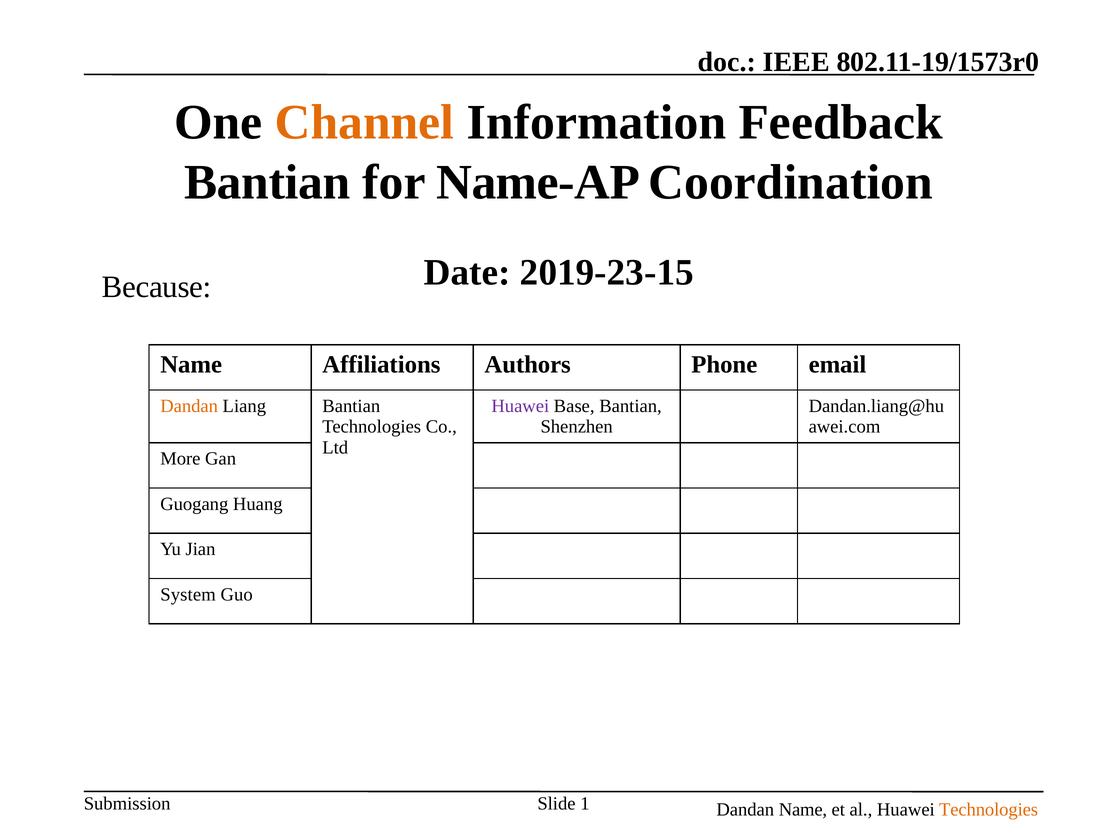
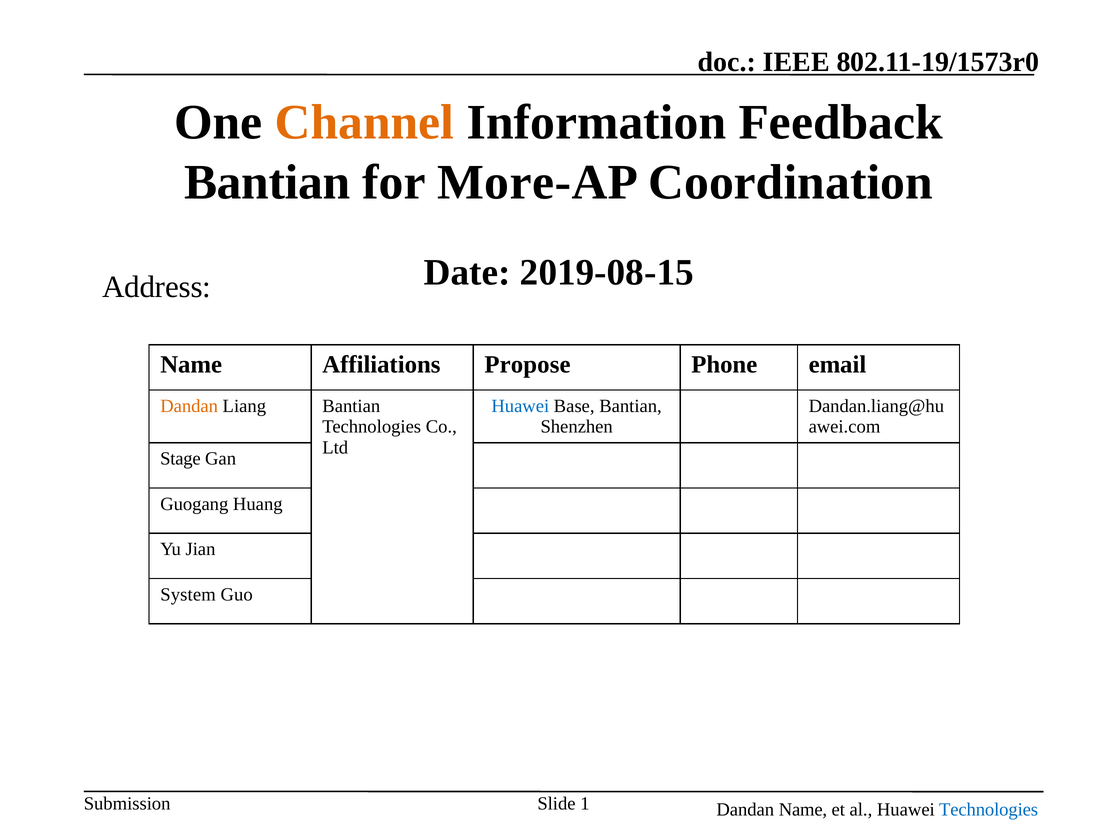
Name-AP: Name-AP -> More-AP (538, 182)
2019-23-15: 2019-23-15 -> 2019-08-15 (607, 273)
Because: Because -> Address (157, 287)
Authors: Authors -> Propose (527, 365)
Huawei colour: purple -> blue (520, 406)
More: More -> Stage (180, 459)
Technologies colour: orange -> blue (989, 810)
